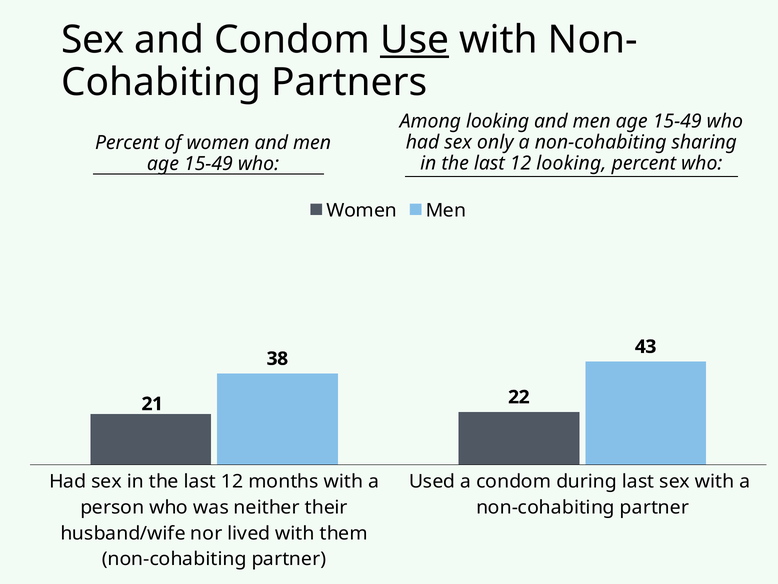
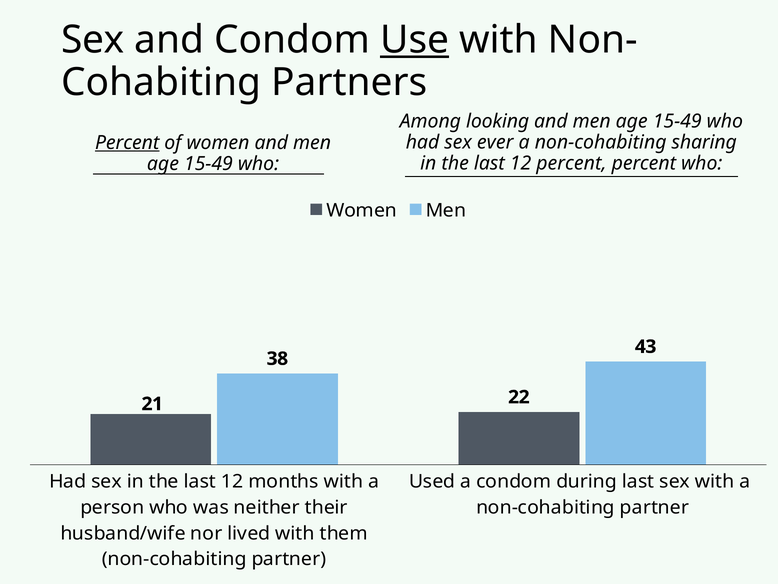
only: only -> ever (495, 142)
Percent underline: none -> present (127, 143)
12 looking: looking -> percent (571, 163)
